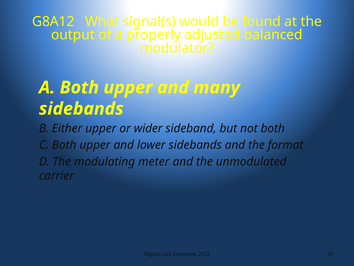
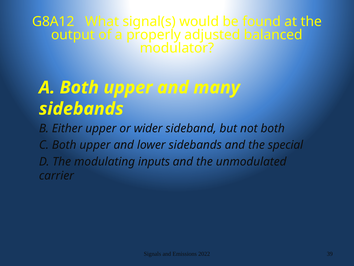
format: format -> special (285, 145)
meter: meter -> inputs (154, 161)
